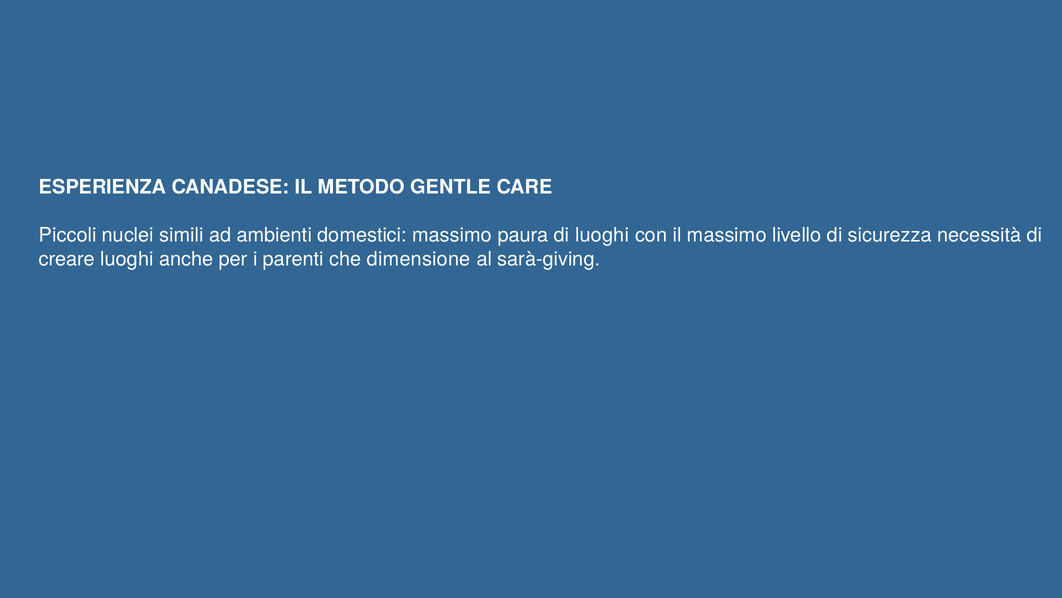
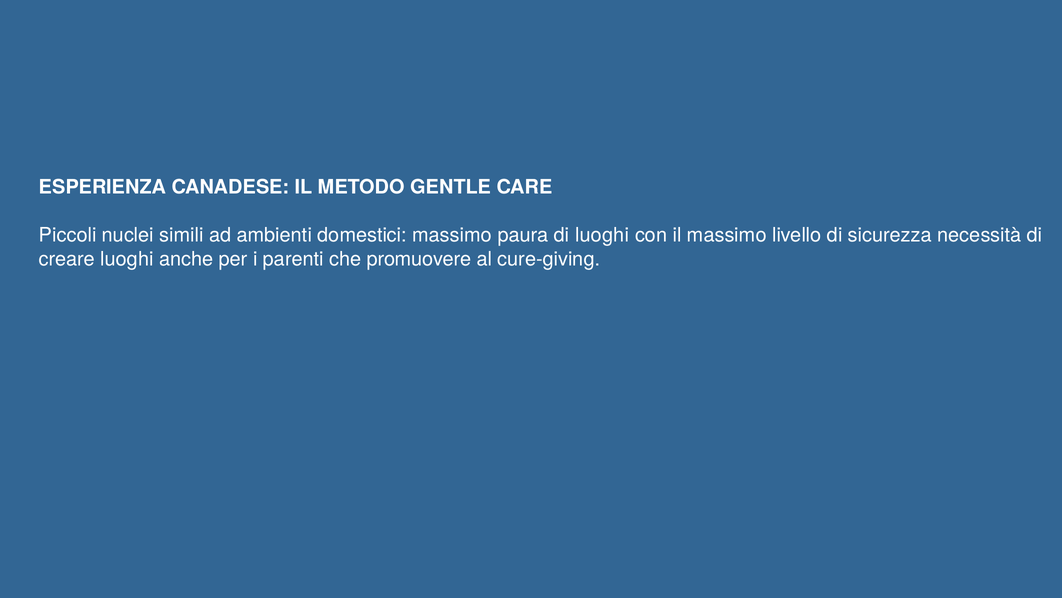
dimensione: dimensione -> promuovere (419, 259)
sarà-giving: sarà-giving -> cure-giving (549, 259)
